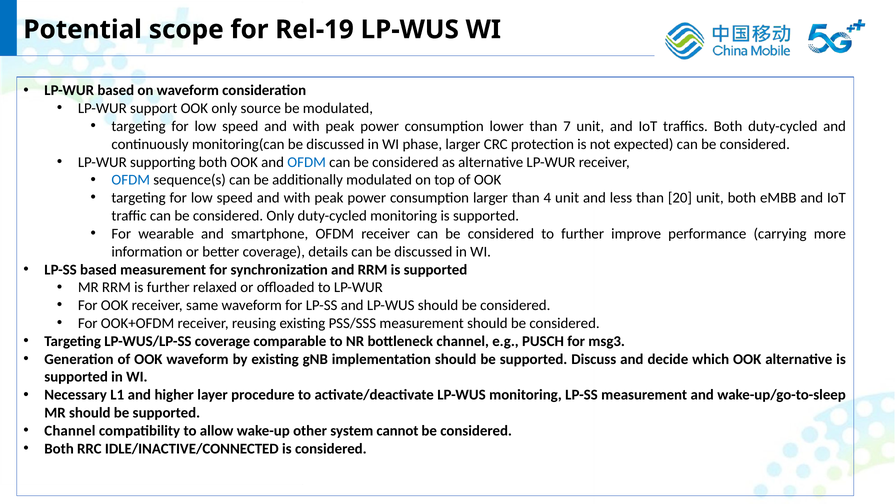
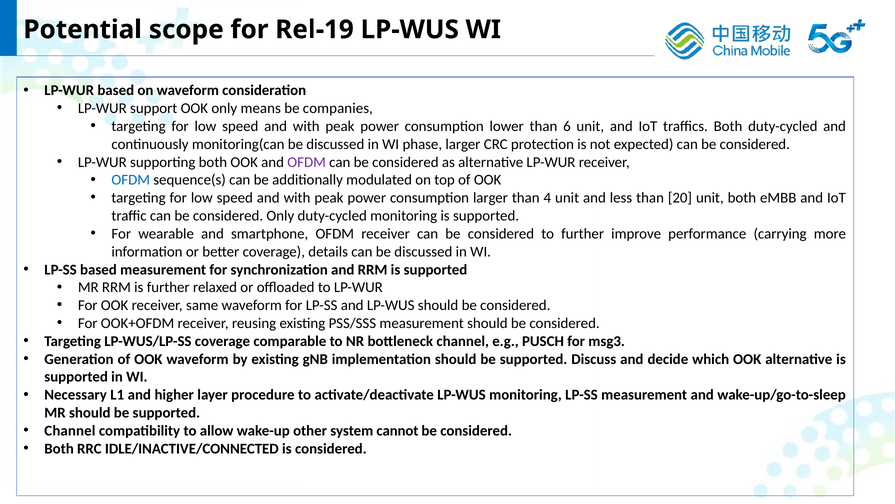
source: source -> means (261, 108)
be modulated: modulated -> companies (338, 108)
7: 7 -> 6 (567, 126)
OFDM colour: blue -> purple (307, 162)
